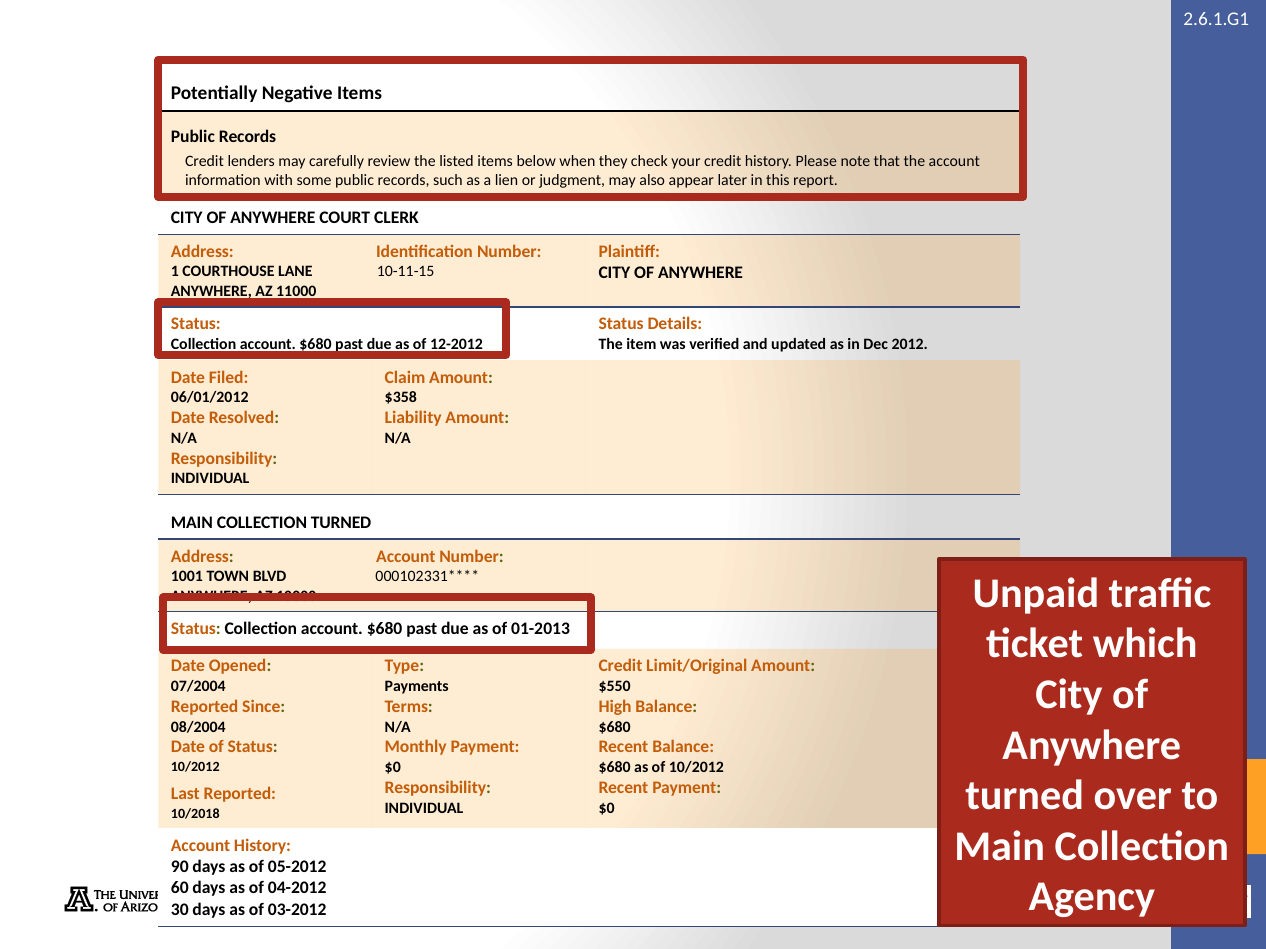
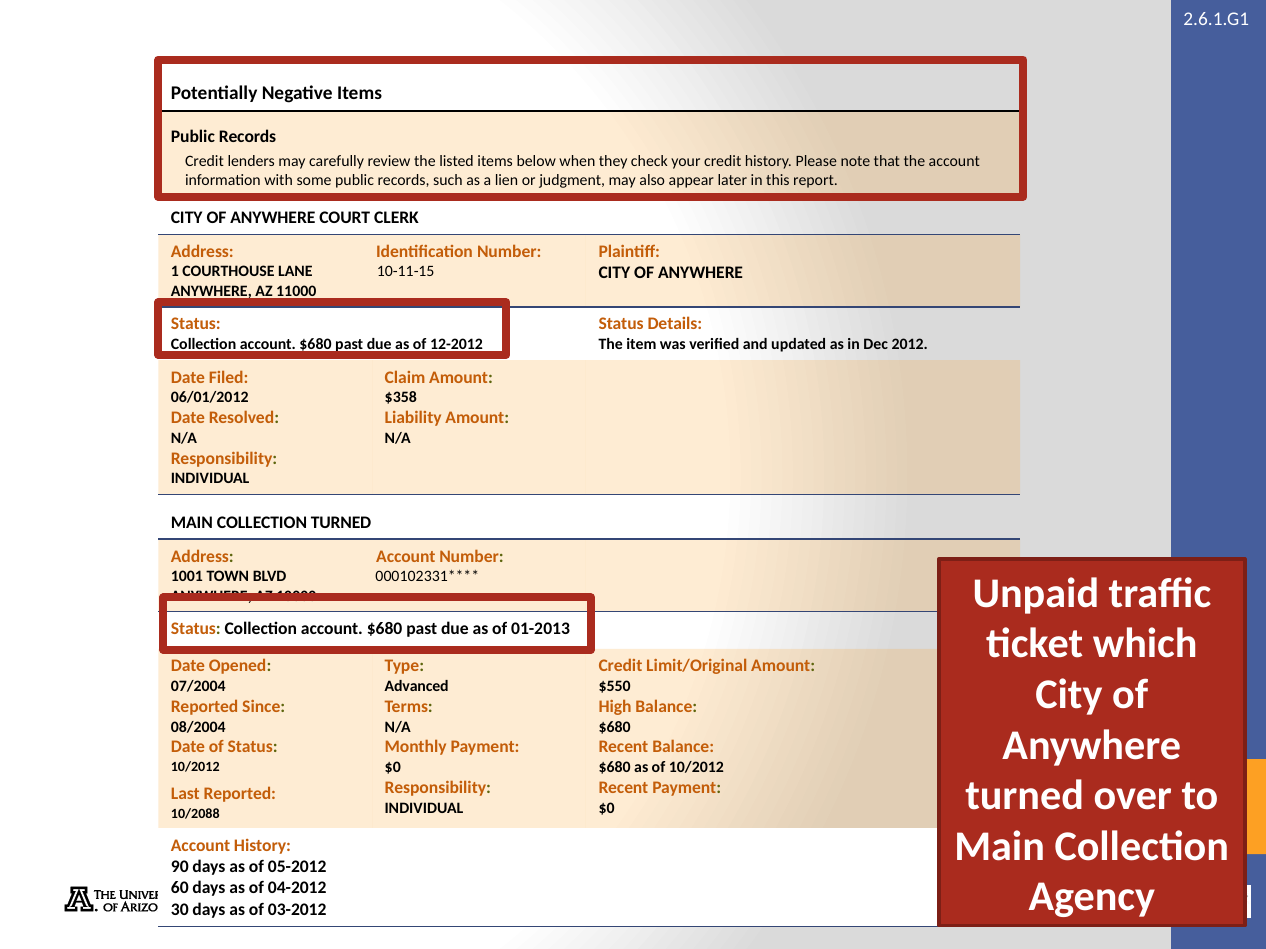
Payments: Payments -> Advanced (417, 687)
10/2018: 10/2018 -> 10/2088 (195, 814)
